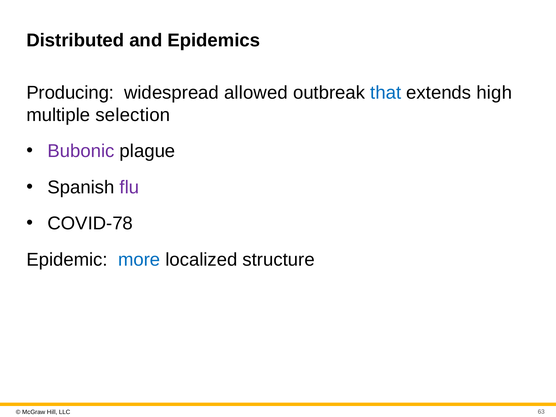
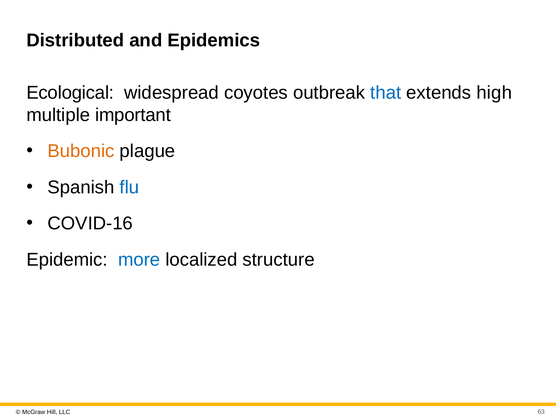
Producing: Producing -> Ecological (70, 93)
allowed: allowed -> coyotes (256, 93)
selection: selection -> important (133, 115)
Bubonic colour: purple -> orange (81, 151)
flu colour: purple -> blue (129, 187)
COVID-78: COVID-78 -> COVID-16 (90, 223)
